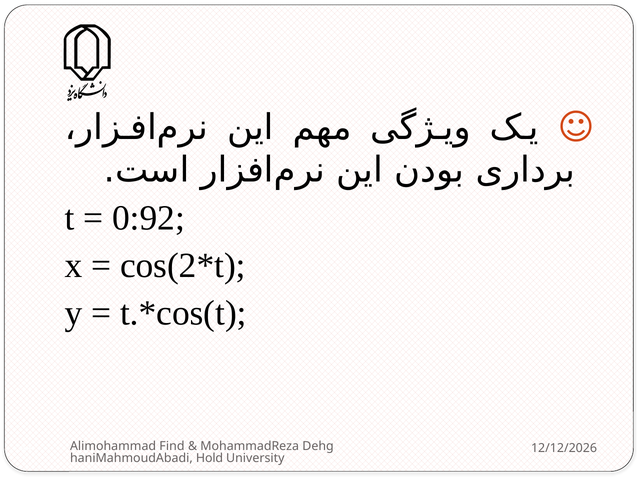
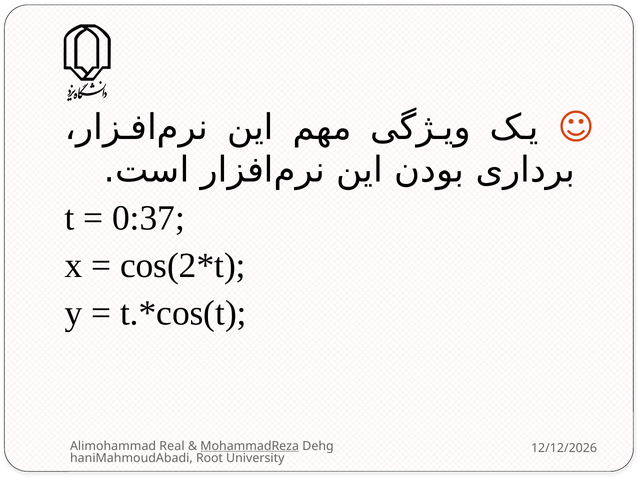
0:92: 0:92 -> 0:37 (148, 218)
Find: Find -> Real (172, 446)
MohammadReza underline: none -> present (250, 446)
Hold: Hold -> Root (209, 459)
